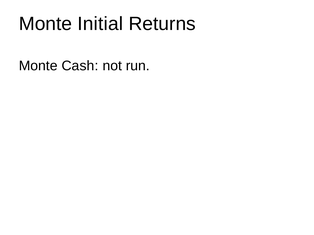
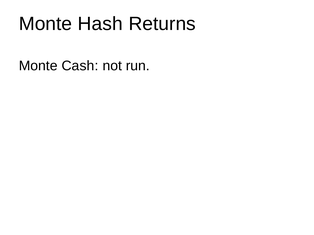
Initial: Initial -> Hash (100, 24)
